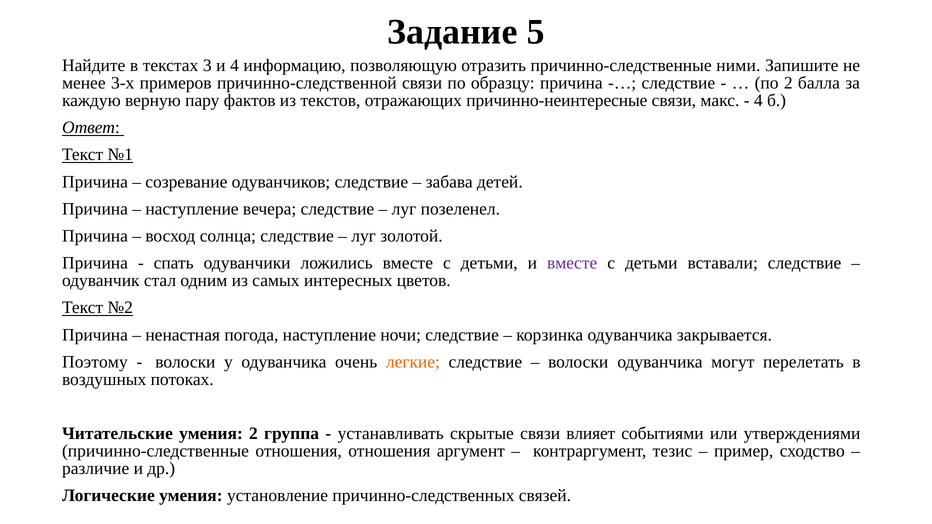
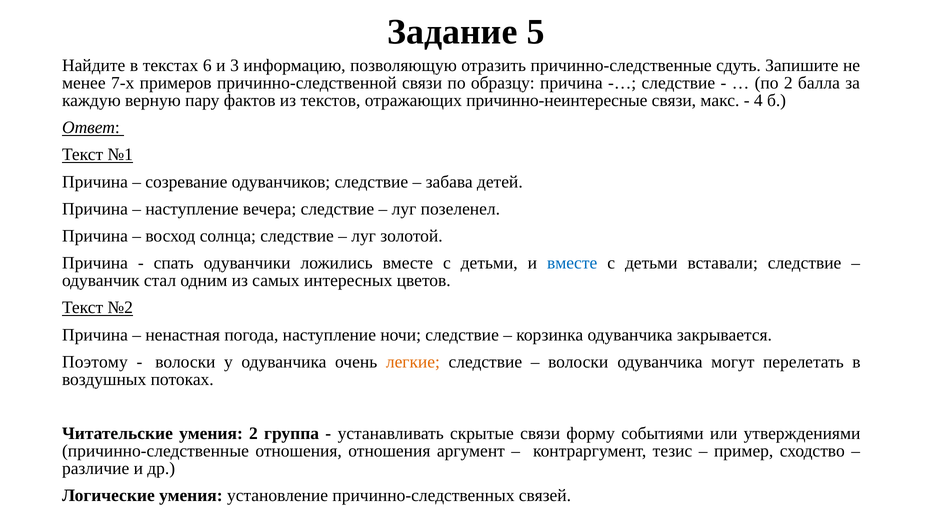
3: 3 -> 6 (207, 66)
и 4: 4 -> 3 (235, 66)
ними: ними -> сдуть (739, 66)
3-х: 3-х -> 7-х (123, 83)
вместе colour: purple -> blue (572, 263)
влияет: влияет -> форму (591, 434)
